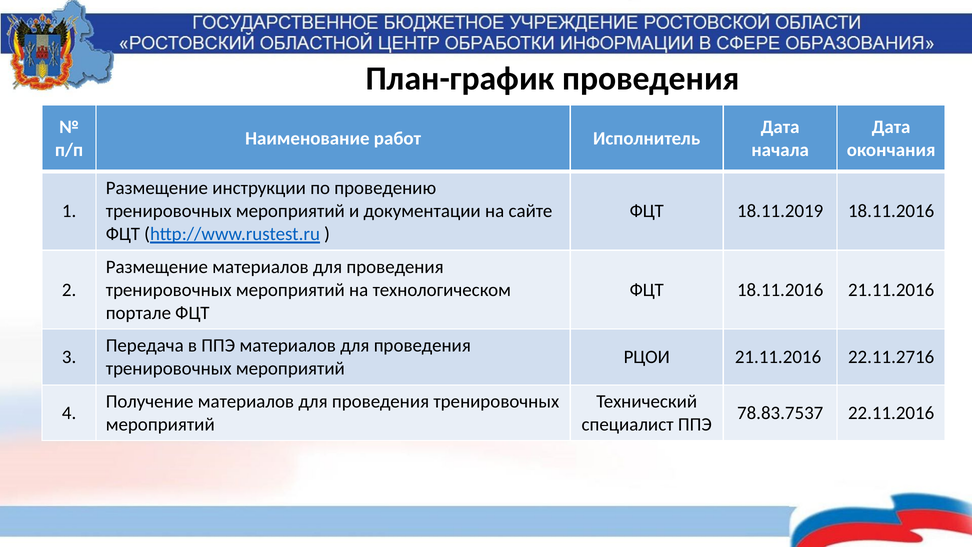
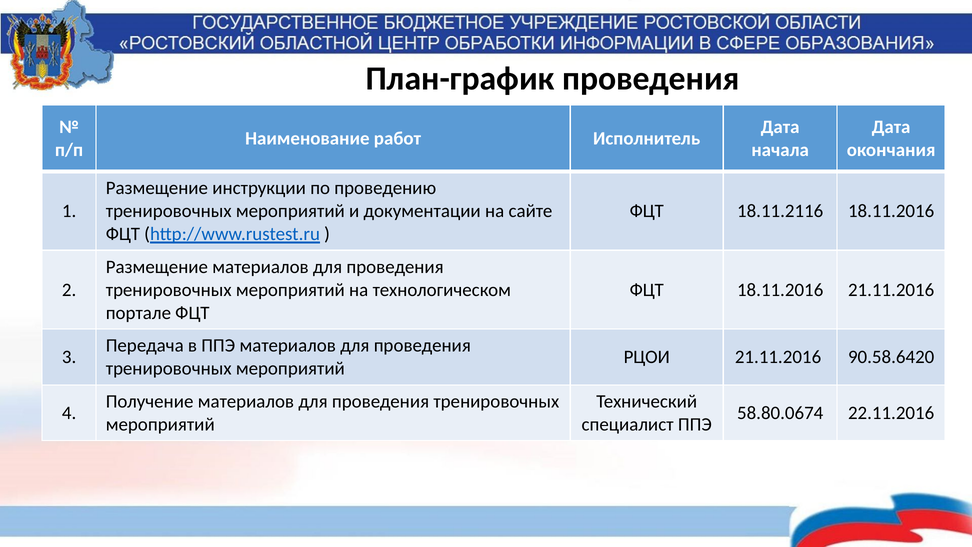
18.11.2019: 18.11.2019 -> 18.11.2116 (780, 211)
22.11.2716: 22.11.2716 -> 90.58.6420 (891, 357)
78.83.7537: 78.83.7537 -> 58.80.0674 (780, 413)
